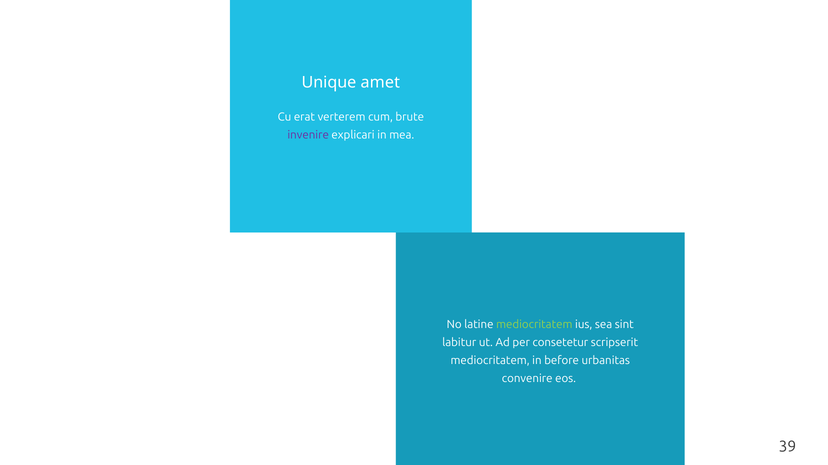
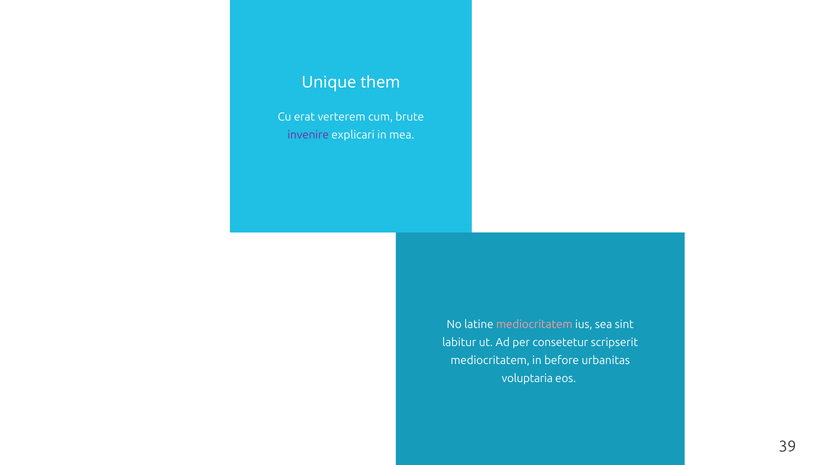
amet: amet -> them (380, 83)
mediocritatem colour: light green -> pink (534, 325)
convenire: convenire -> voluptaria (527, 379)
